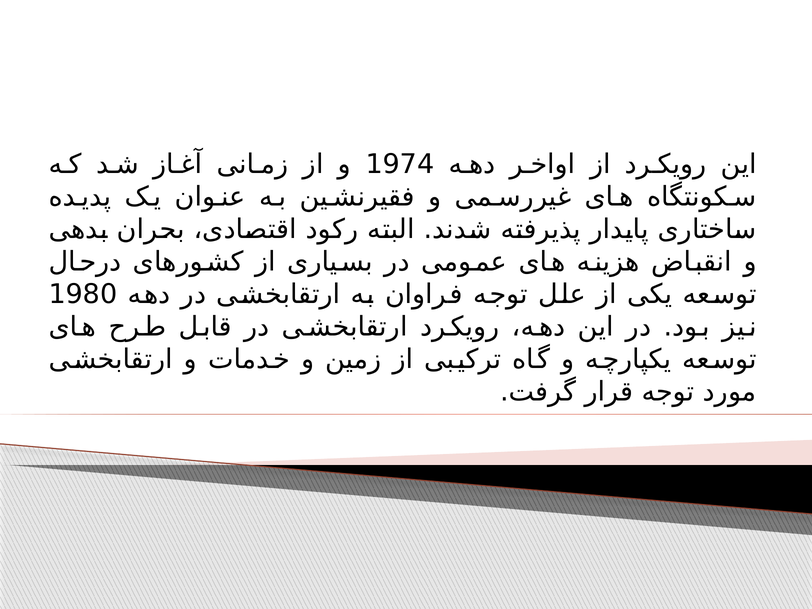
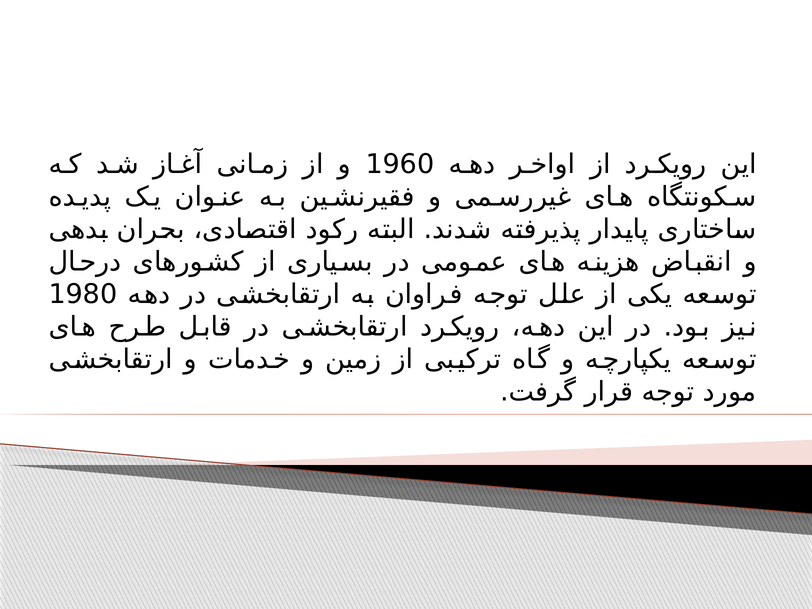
1974: 1974 -> 1960 (400, 164)
